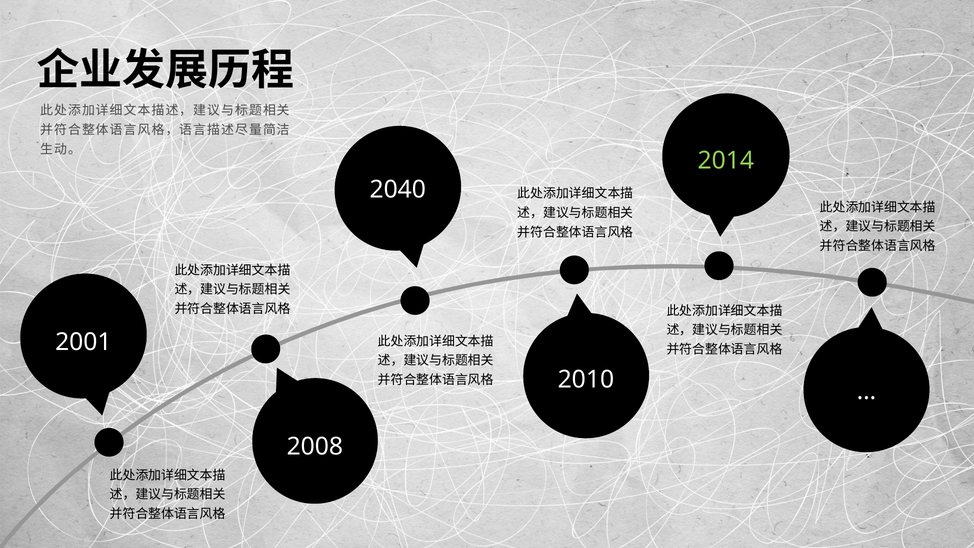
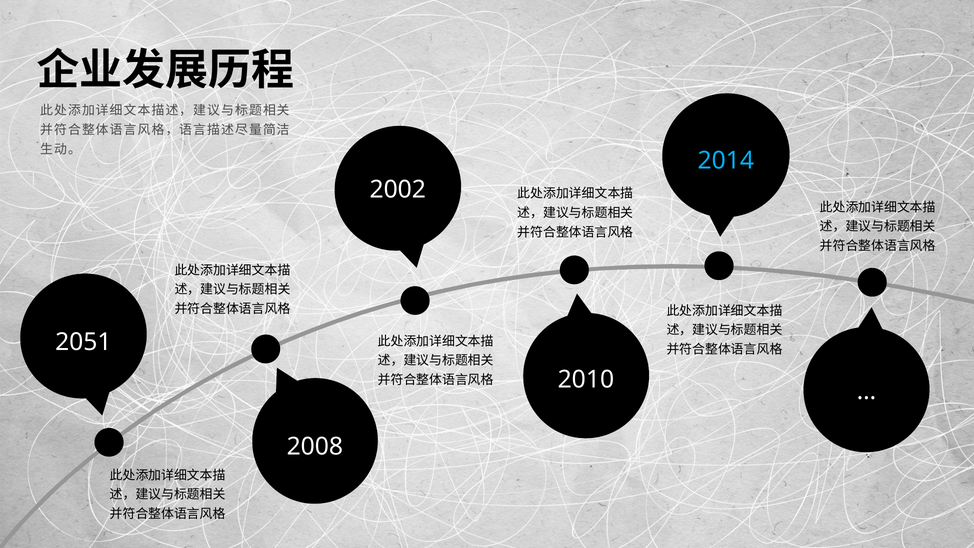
2014 colour: light green -> light blue (726, 160)
2040: 2040 -> 2002 (398, 190)
2001: 2001 -> 2051 (83, 342)
